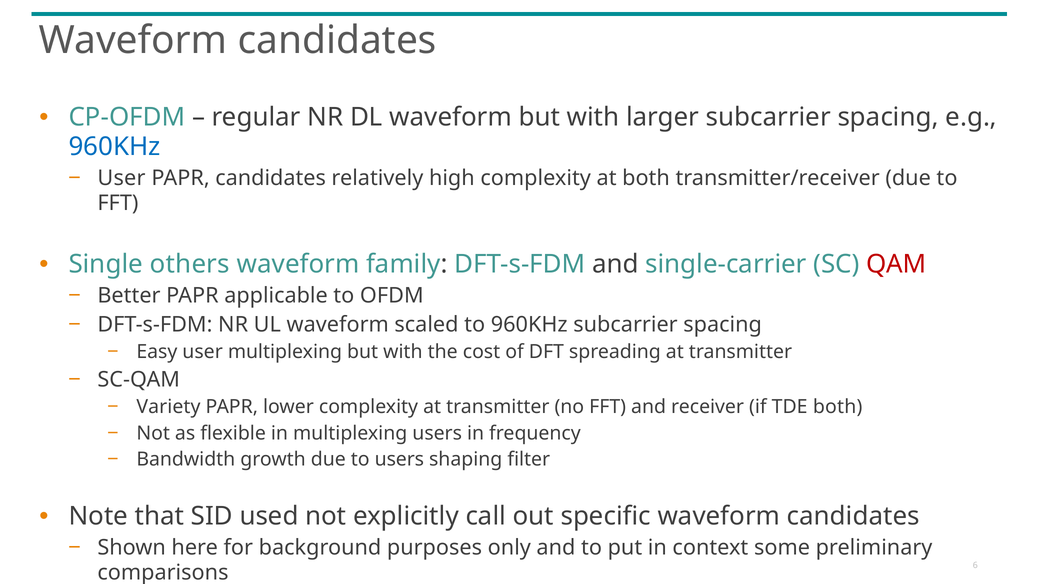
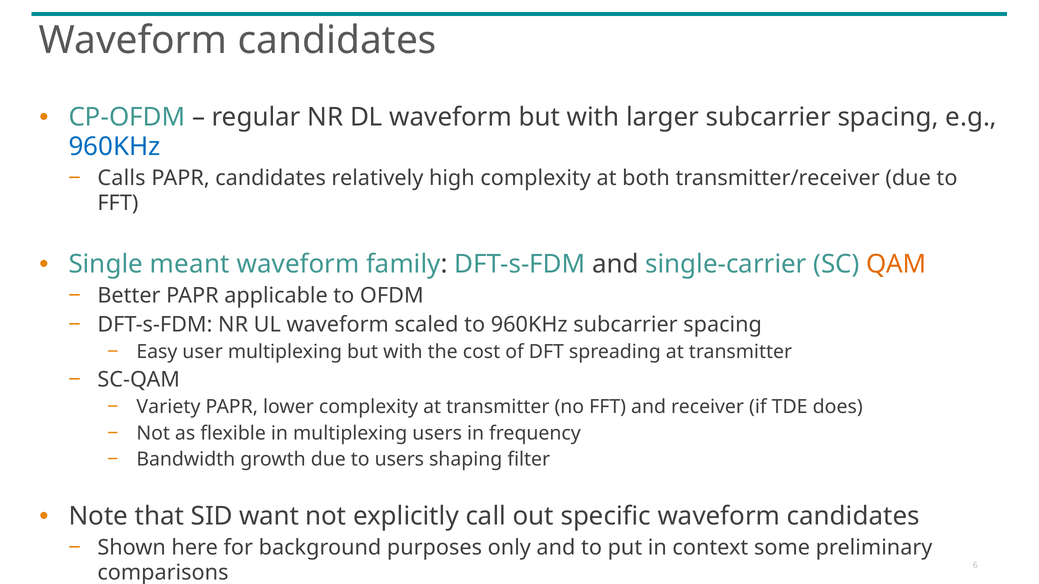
User: User -> Calls (122, 178)
others: others -> meant (190, 264)
QAM colour: red -> orange (896, 264)
TDE both: both -> does (838, 407)
used: used -> want (269, 517)
